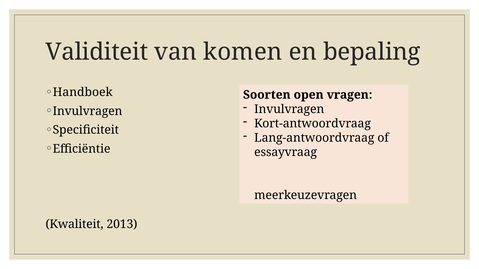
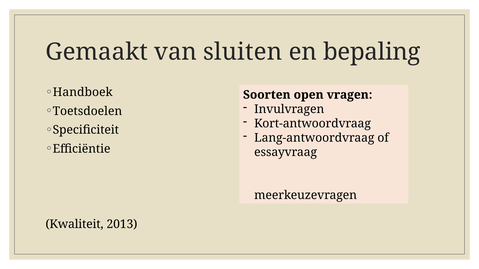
Validiteit: Validiteit -> Gemaakt (97, 52)
komen: komen -> sluiten (243, 52)
Invulvragen: Invulvragen -> Toetsdoelen (87, 111)
